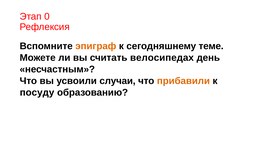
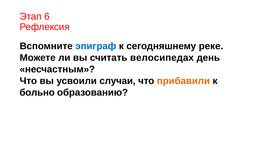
0: 0 -> 6 (47, 16)
эпиграф colour: orange -> blue (96, 46)
теме: теме -> реке (211, 46)
посуду: посуду -> больно (37, 93)
